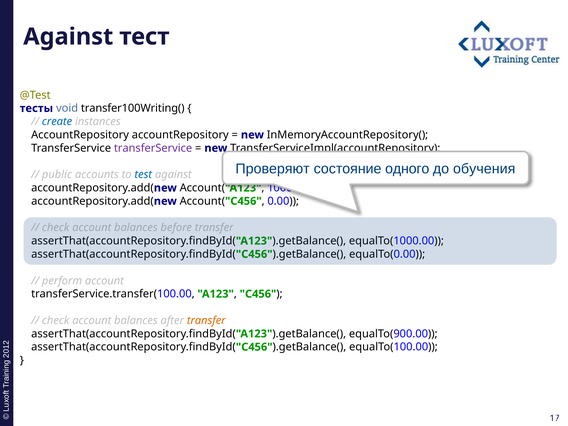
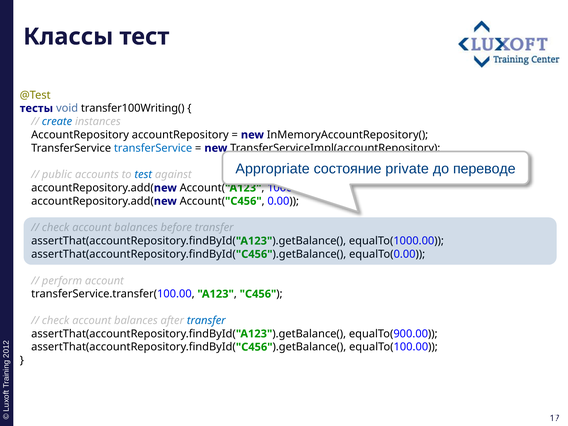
Against: Against -> Классы (68, 37)
transferService colour: purple -> blue (153, 148)
Проверяют: Проверяют -> Appropriate (273, 169)
одного: одного -> private (407, 169)
обучения: обучения -> переводе (484, 169)
transfer colour: orange -> blue (206, 320)
